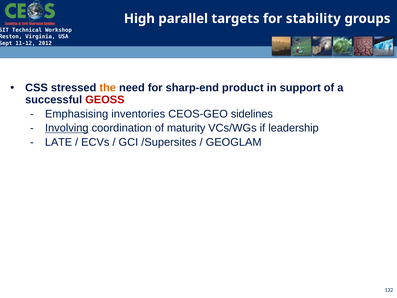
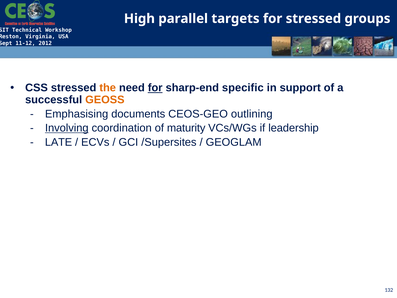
for stability: stability -> stressed (313, 19)
for underline: none -> present (155, 88)
product: product -> specific (243, 88)
GEOSS colour: red -> orange (105, 100)
inventories: inventories -> documents (138, 114)
sidelines: sidelines -> outlining (252, 114)
